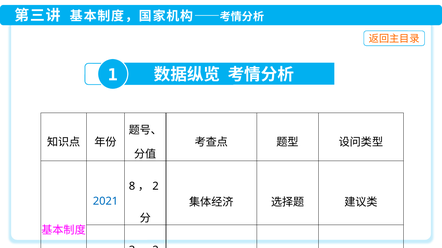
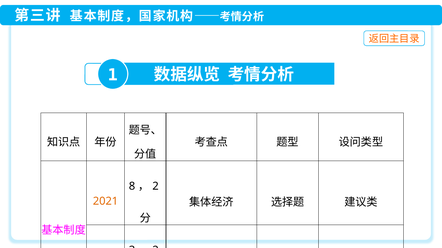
2021 colour: blue -> orange (106, 202)
